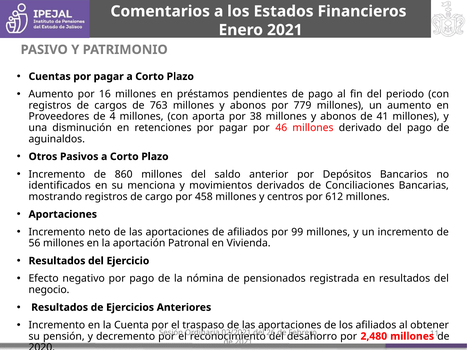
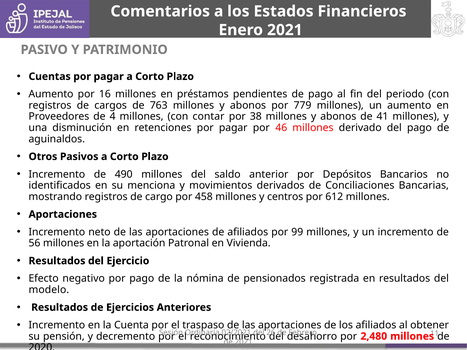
aporta: aporta -> contar (209, 117)
860: 860 -> 490 (124, 174)
negocio: negocio -> modelo (49, 290)
